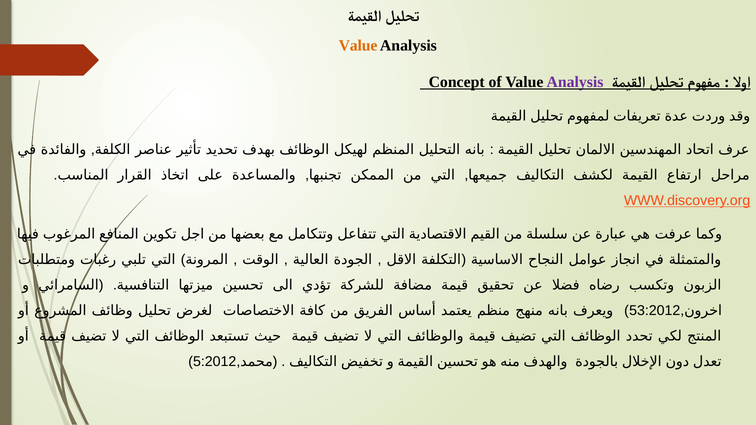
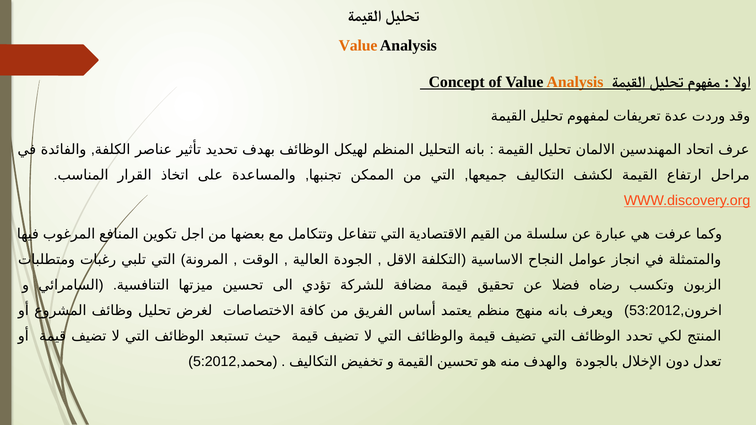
Analysis colour: purple -> orange (575, 82)
